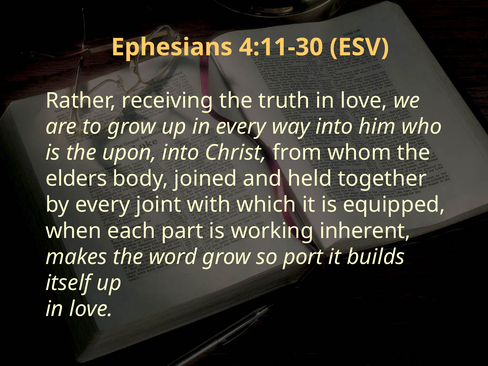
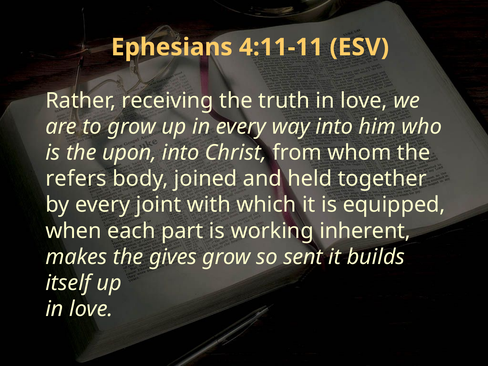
4:11-30: 4:11-30 -> 4:11-11 (281, 47)
elders: elders -> refers (76, 179)
word: word -> gives (173, 257)
port: port -> sent (303, 257)
